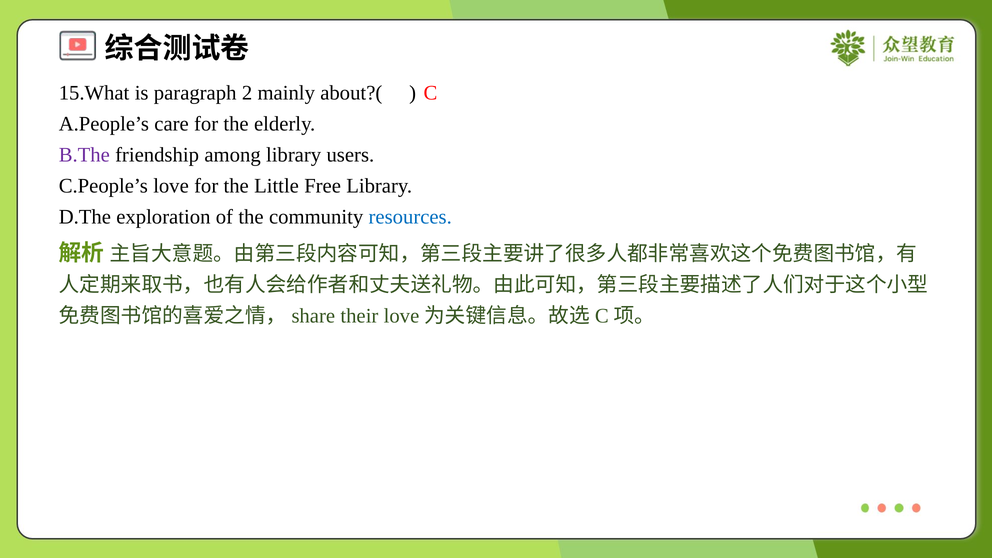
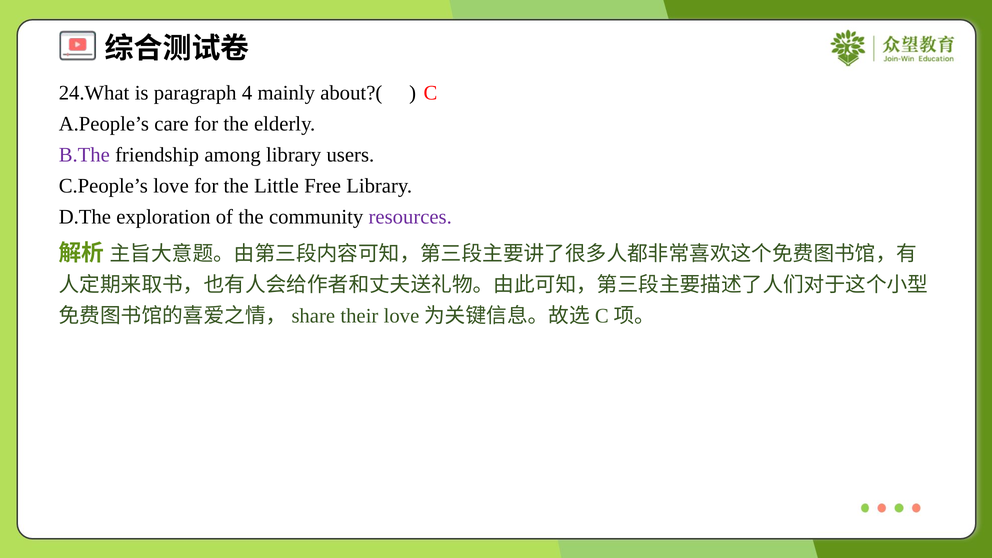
15.What: 15.What -> 24.What (94, 93)
2: 2 -> 4 (247, 93)
resources colour: blue -> purple (410, 217)
